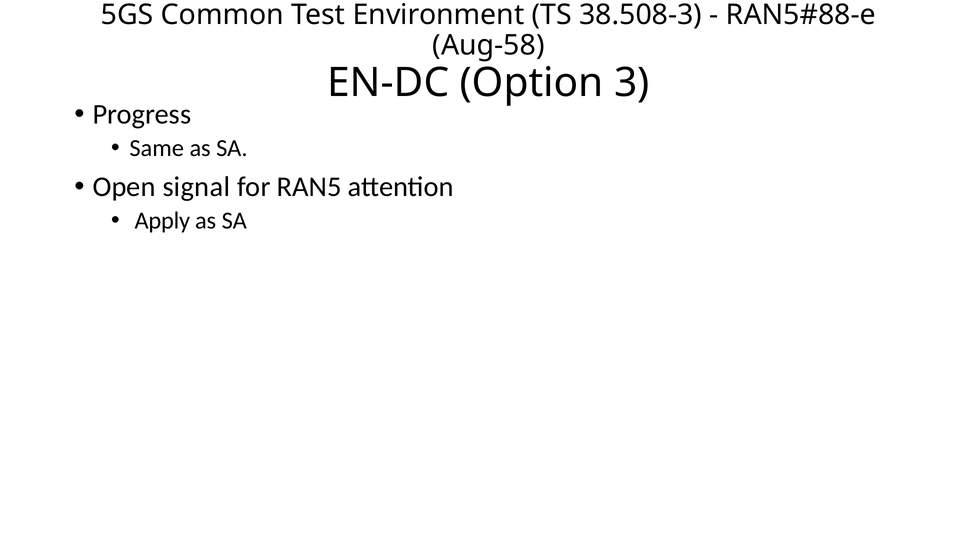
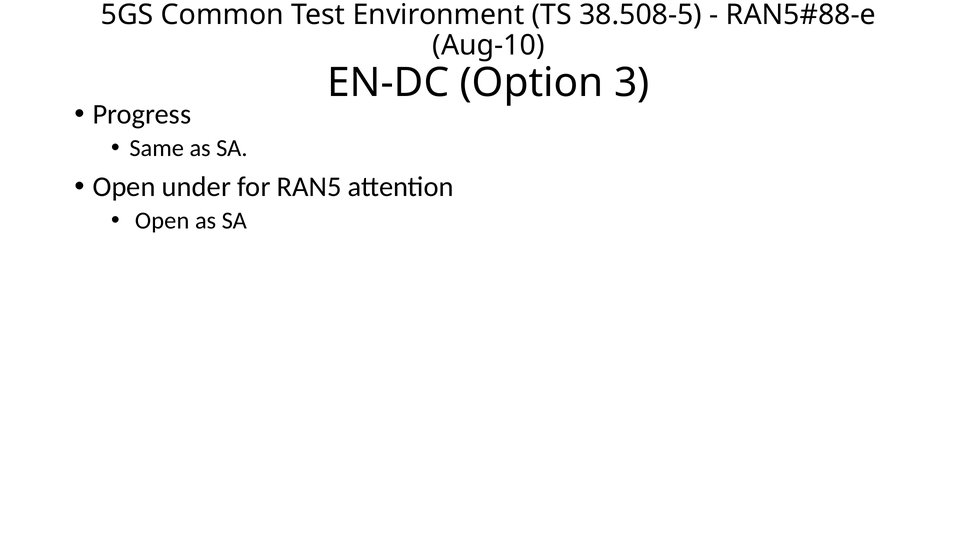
38.508-3: 38.508-3 -> 38.508-5 (641, 15)
Aug-58: Aug-58 -> Aug-10 (489, 46)
signal: signal -> under (196, 187)
Apply: Apply -> Open (162, 220)
